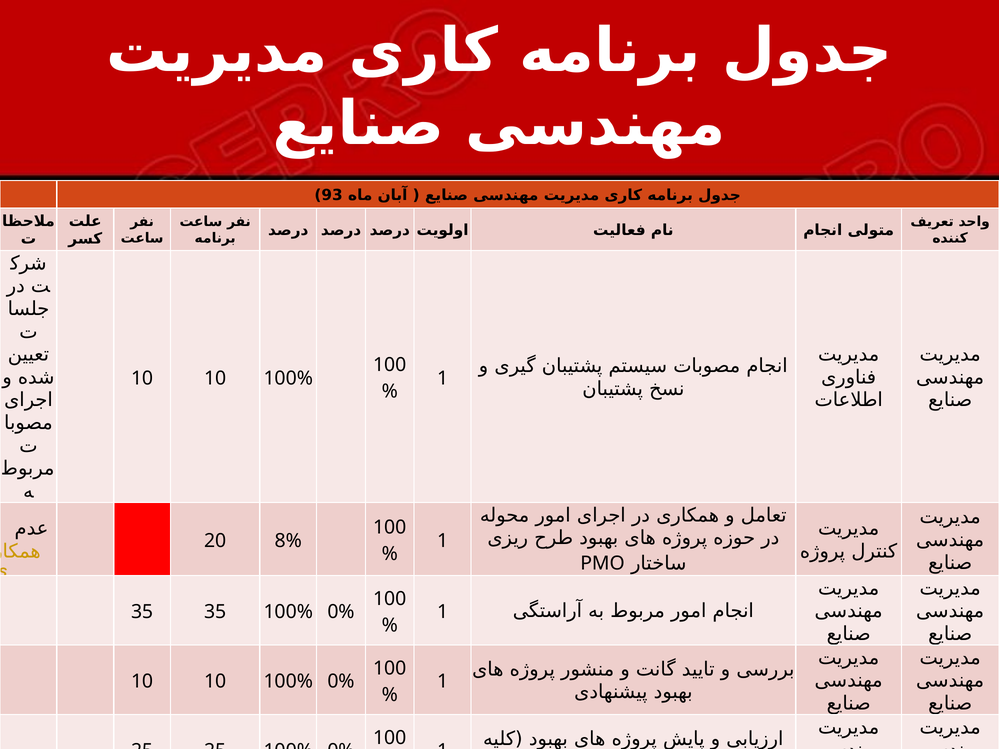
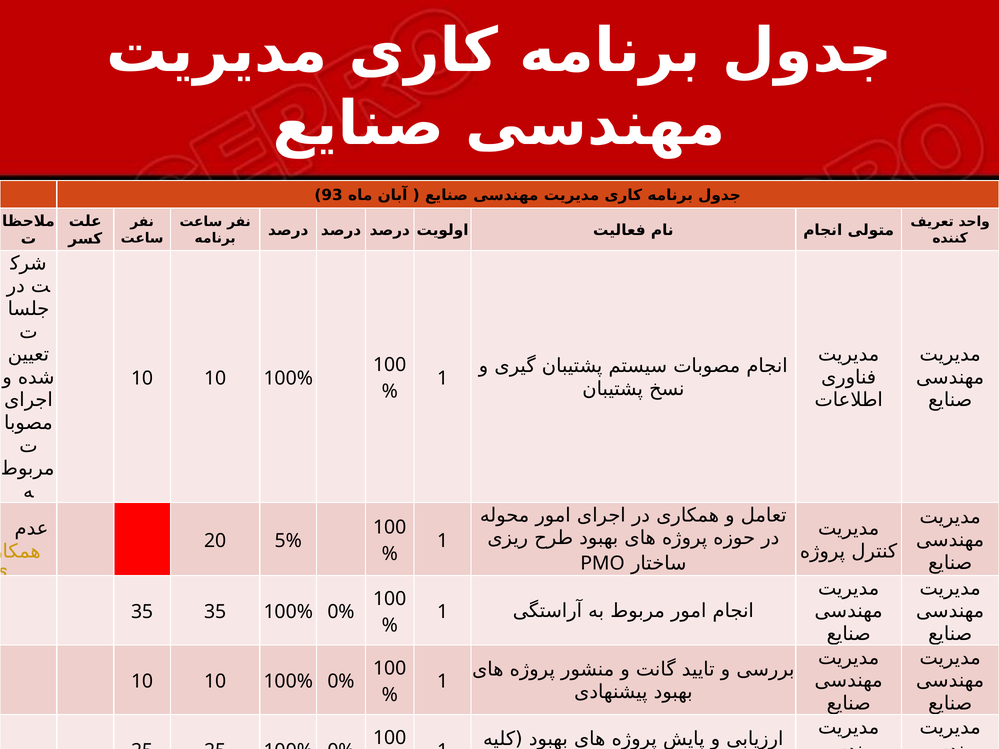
8%: 8% -> 5% (288, 541)
